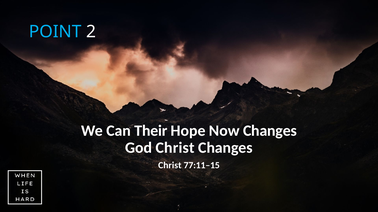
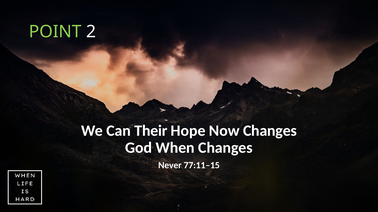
POINT colour: light blue -> light green (55, 32)
God Christ: Christ -> When (175, 148)
Christ: Christ -> Never (170, 166)
